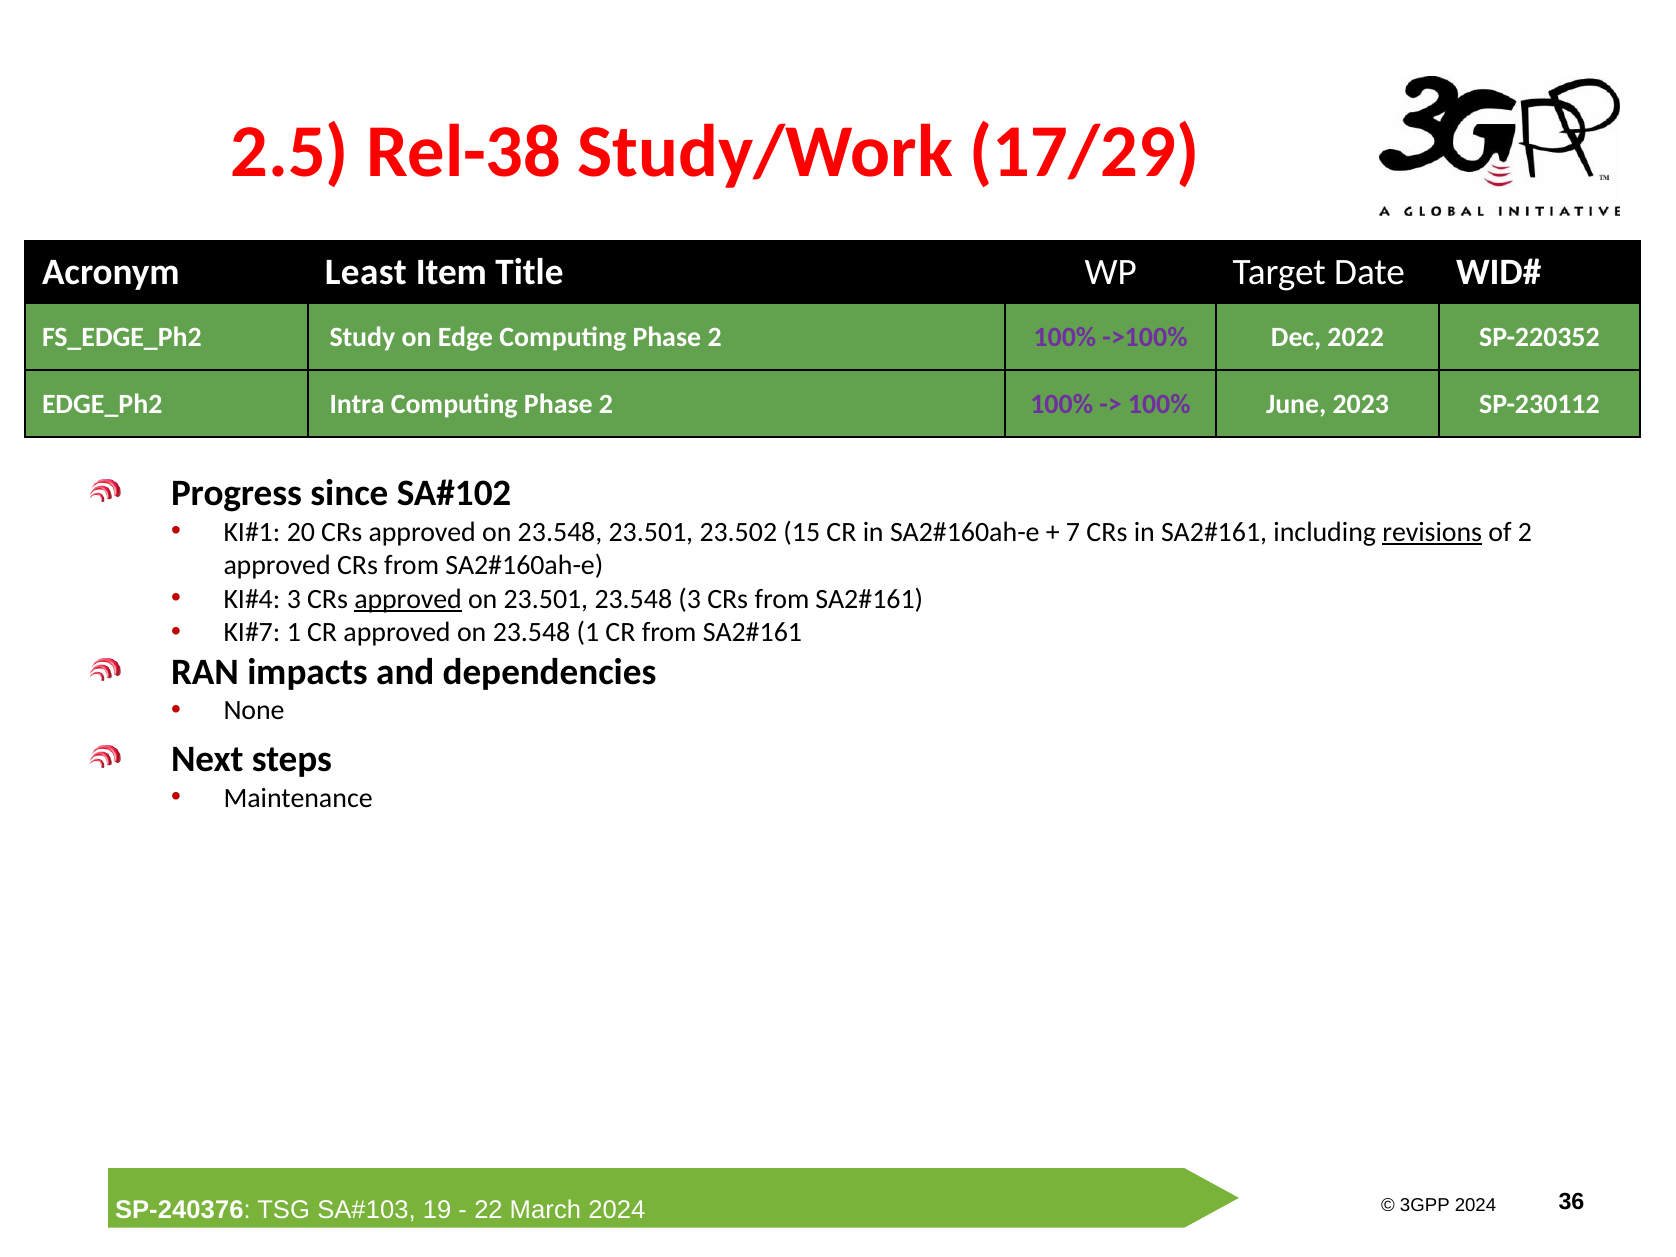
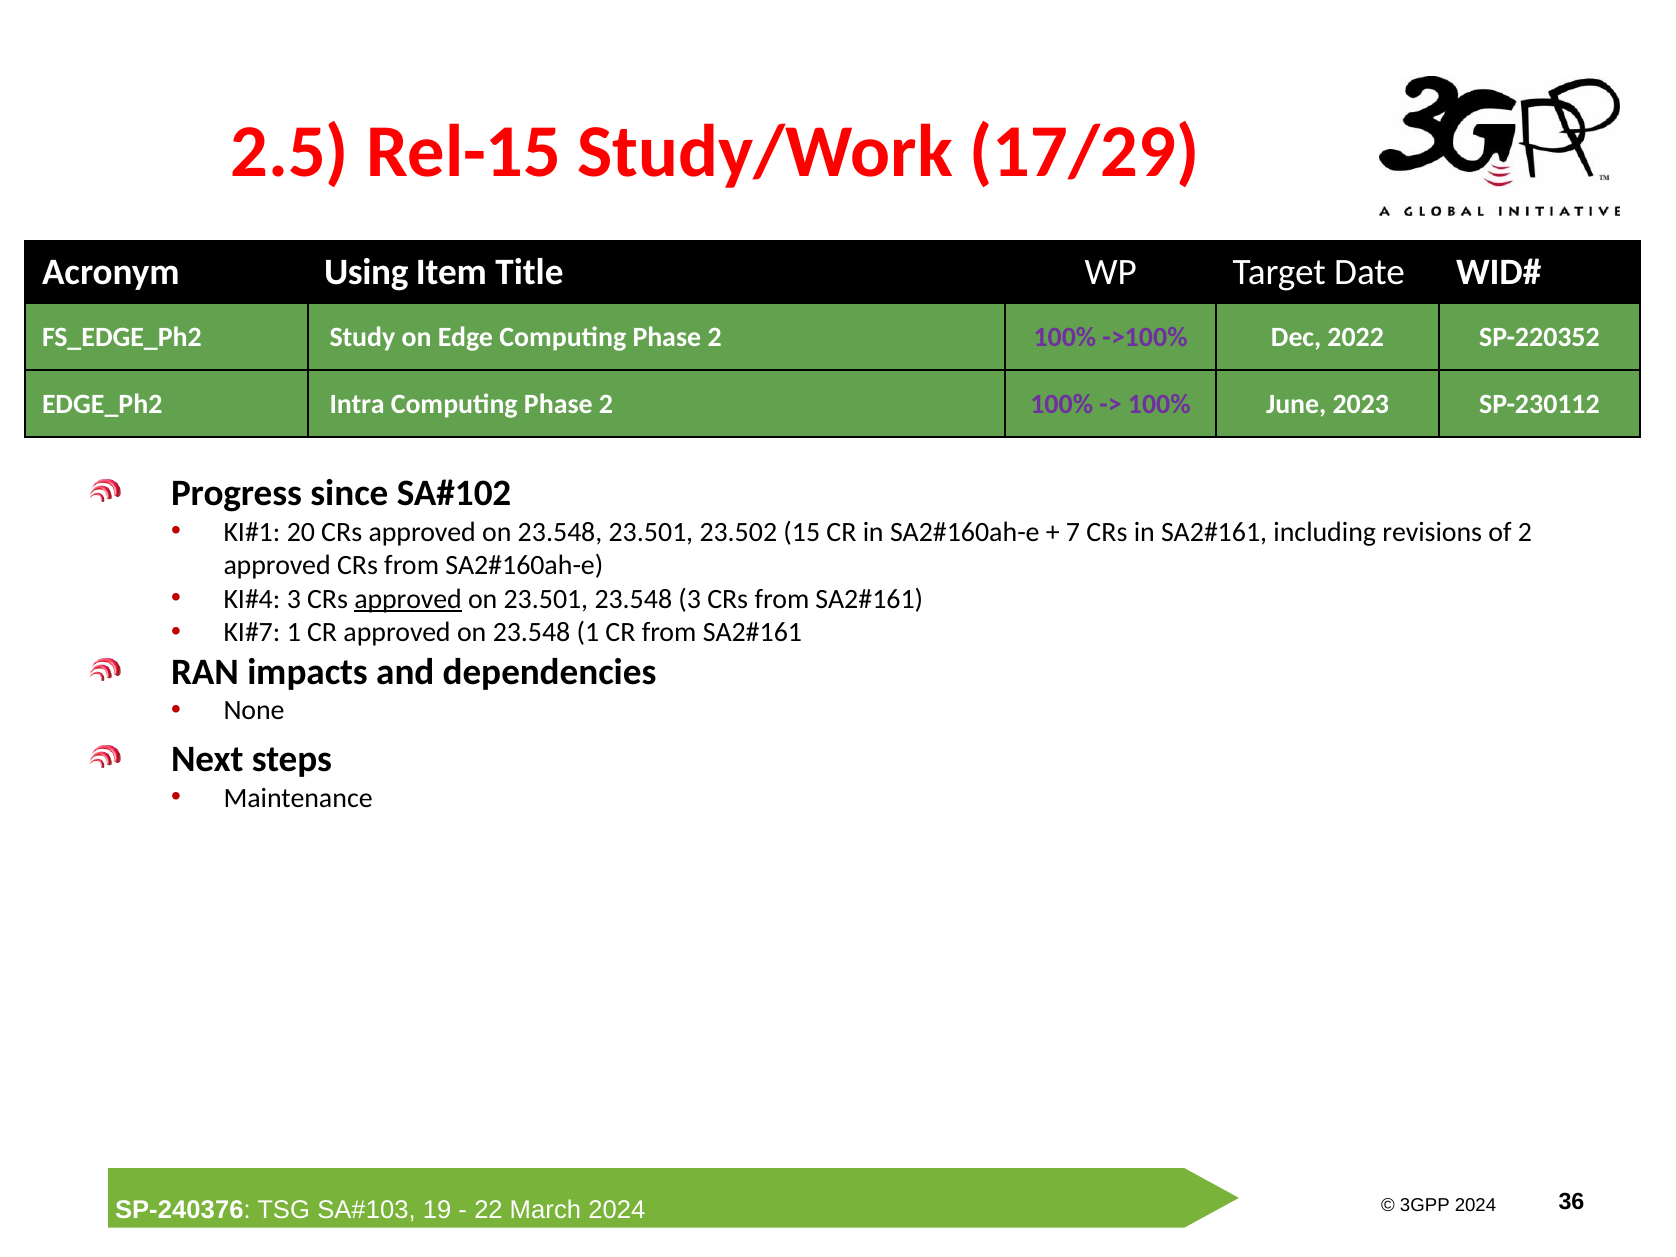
Rel-38: Rel-38 -> Rel-15 (463, 152)
Least: Least -> Using (366, 272)
revisions underline: present -> none (1432, 532)
